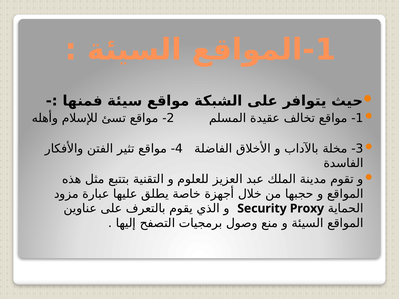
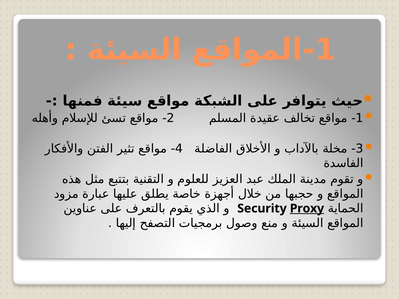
Proxy underline: none -> present (307, 209)
